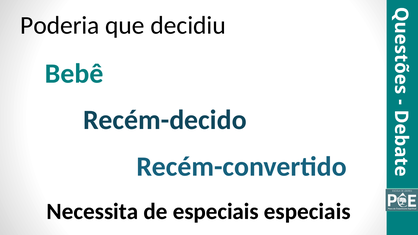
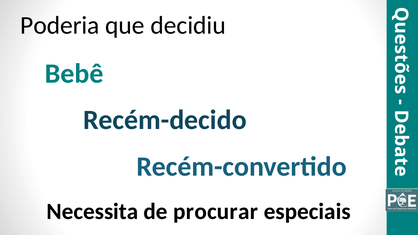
de especiais: especiais -> procurar (216, 212)
